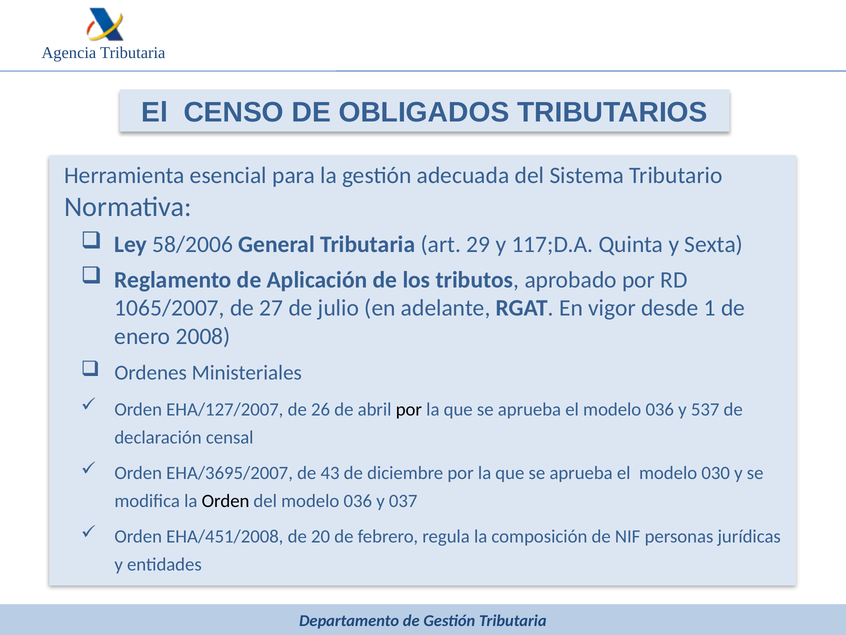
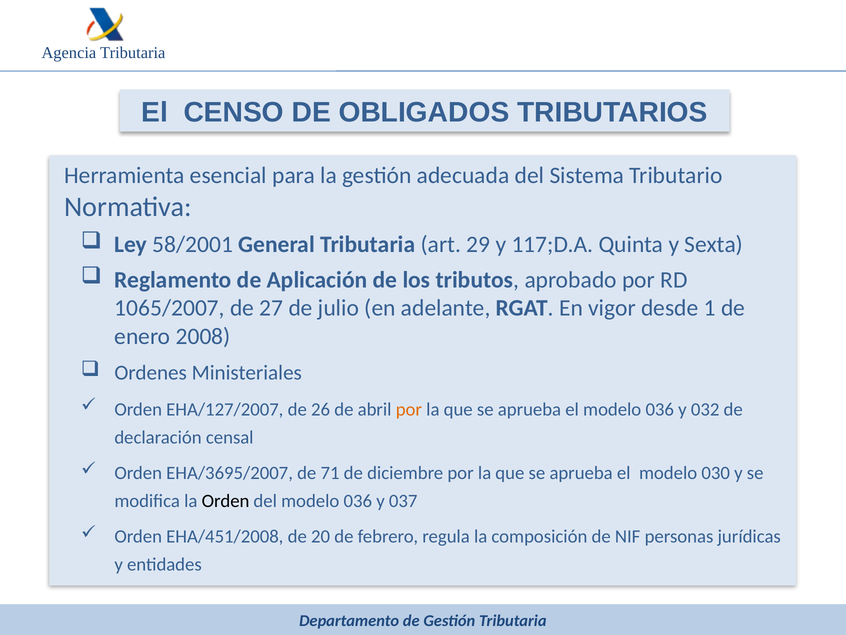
58/2006: 58/2006 -> 58/2001 (193, 244)
por colour: black -> orange (409, 409)
537: 537 -> 032 (705, 409)
43: 43 -> 71 (330, 473)
